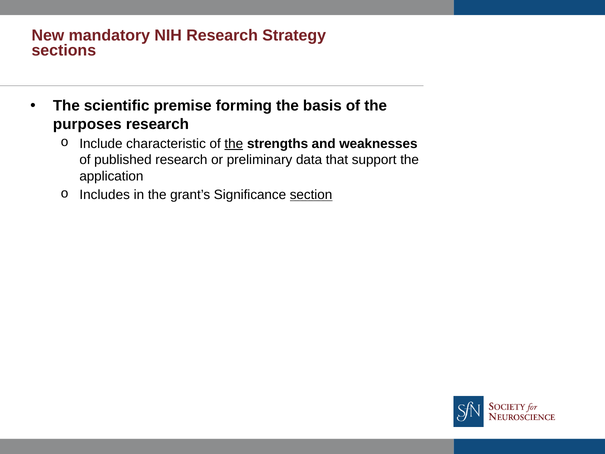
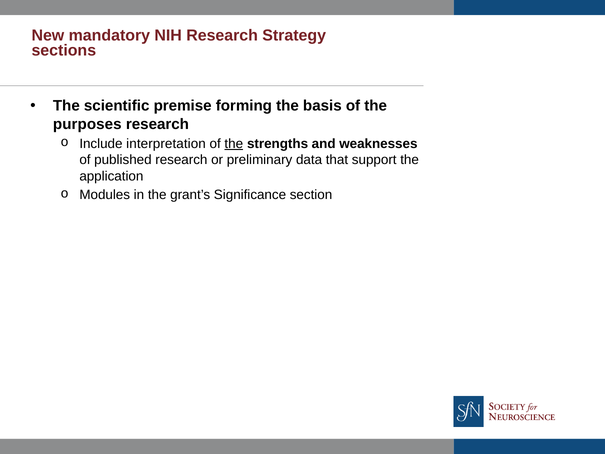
characteristic: characteristic -> interpretation (166, 144)
Includes: Includes -> Modules (105, 195)
section underline: present -> none (311, 195)
